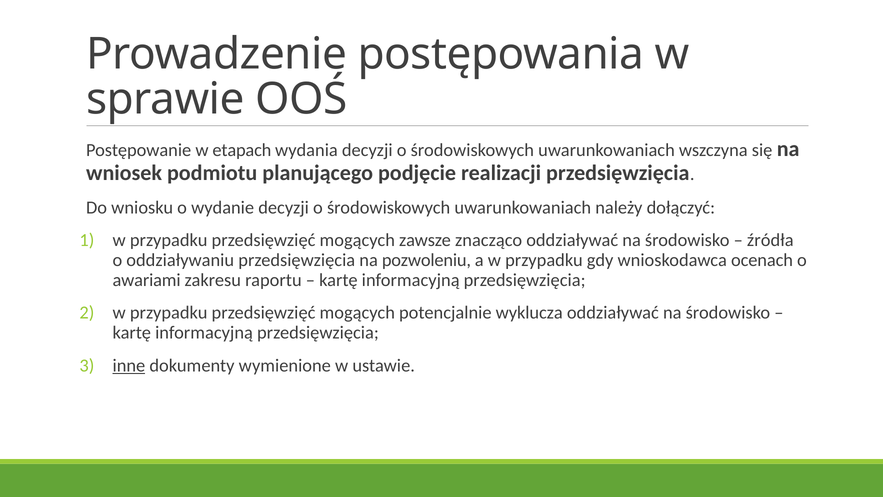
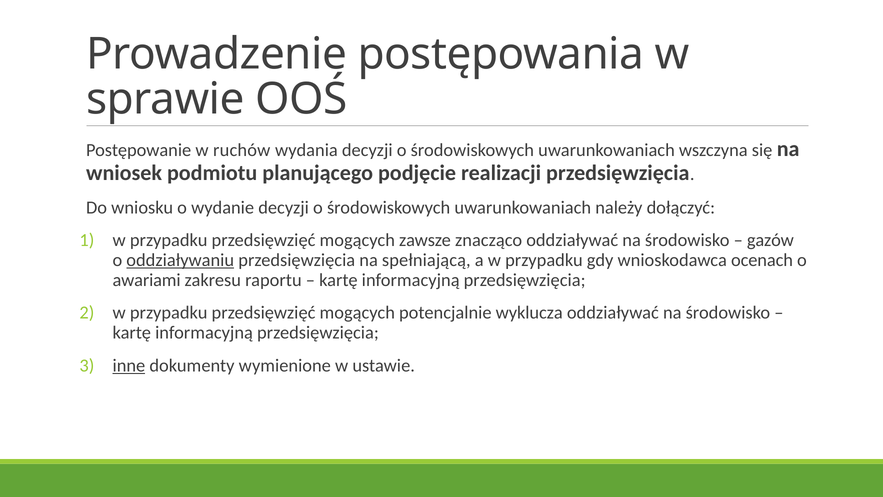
etapach: etapach -> ruchów (242, 150)
źródła: źródła -> gazów (770, 240)
oddziaływaniu underline: none -> present (180, 260)
pozwoleniu: pozwoleniu -> spełniającą (426, 260)
